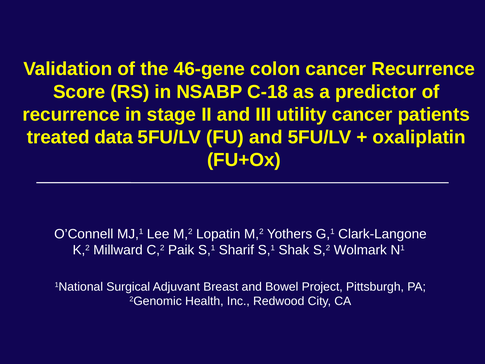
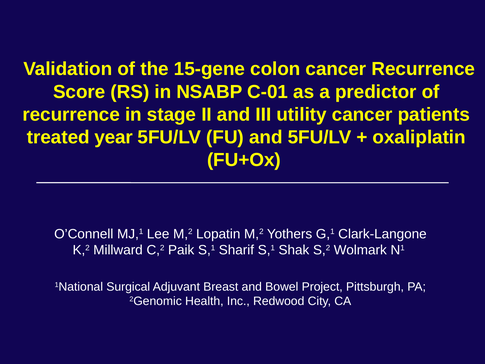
46-gene: 46-gene -> 15-gene (209, 69)
C-18: C-18 -> C-01 (268, 92)
data: data -> year (114, 137)
